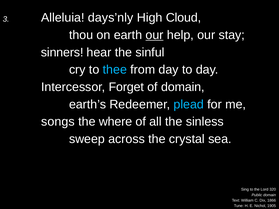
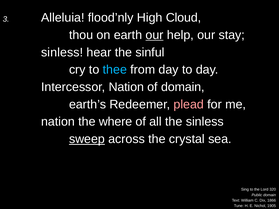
days’nly: days’nly -> flood’nly (111, 18)
sinners: sinners -> sinless (62, 52)
Intercessor Forget: Forget -> Nation (126, 87)
plead colour: light blue -> pink (189, 104)
songs: songs -> nation (58, 122)
sweep underline: none -> present (87, 139)
